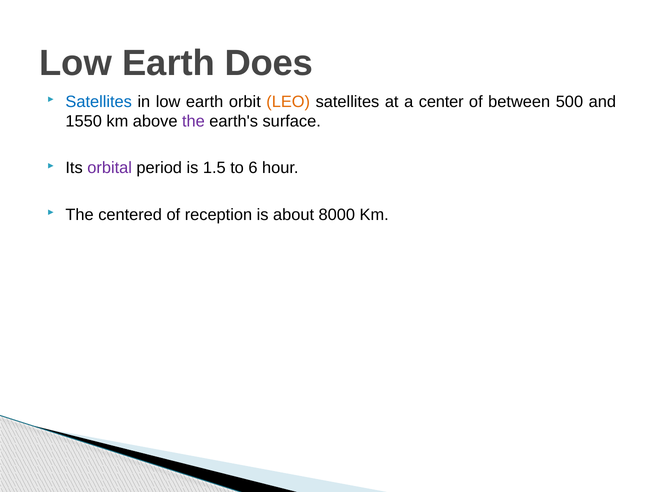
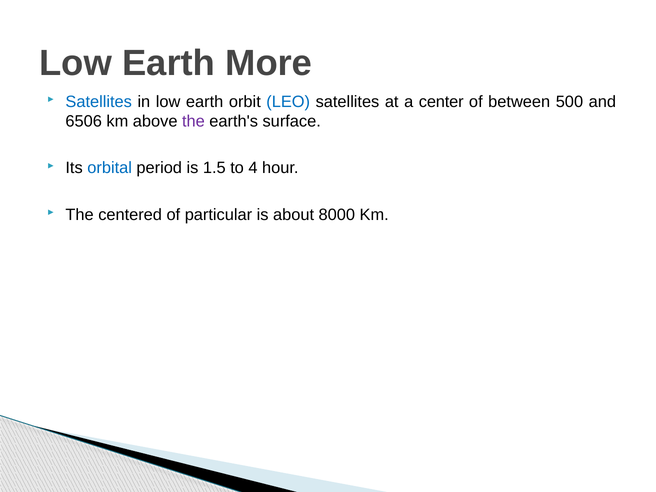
Does: Does -> More (269, 63)
LEO colour: orange -> blue (288, 102)
1550: 1550 -> 6506 (84, 121)
orbital colour: purple -> blue (110, 168)
6: 6 -> 4 (253, 168)
reception: reception -> particular (218, 215)
